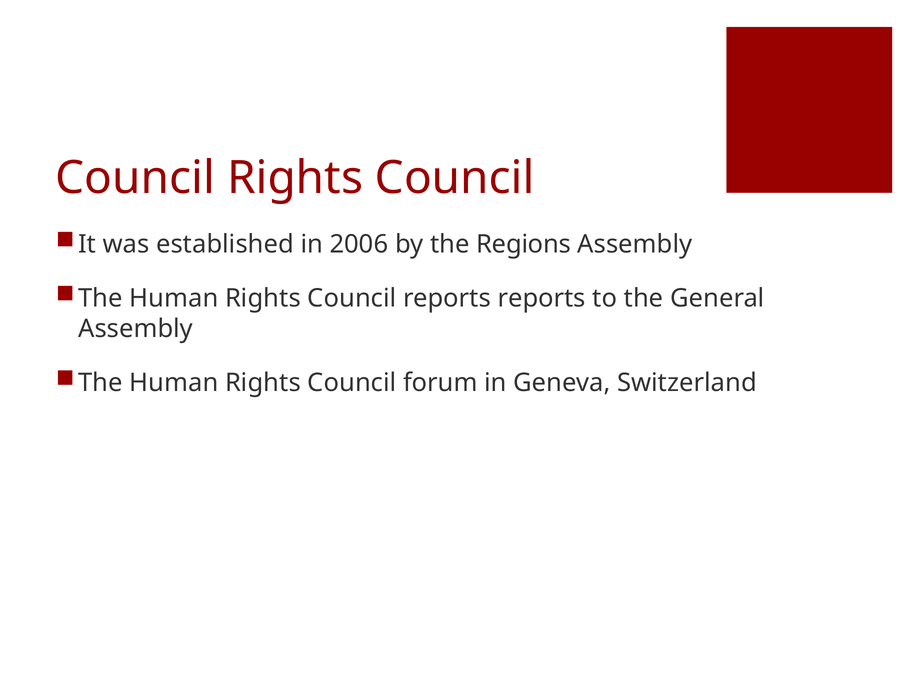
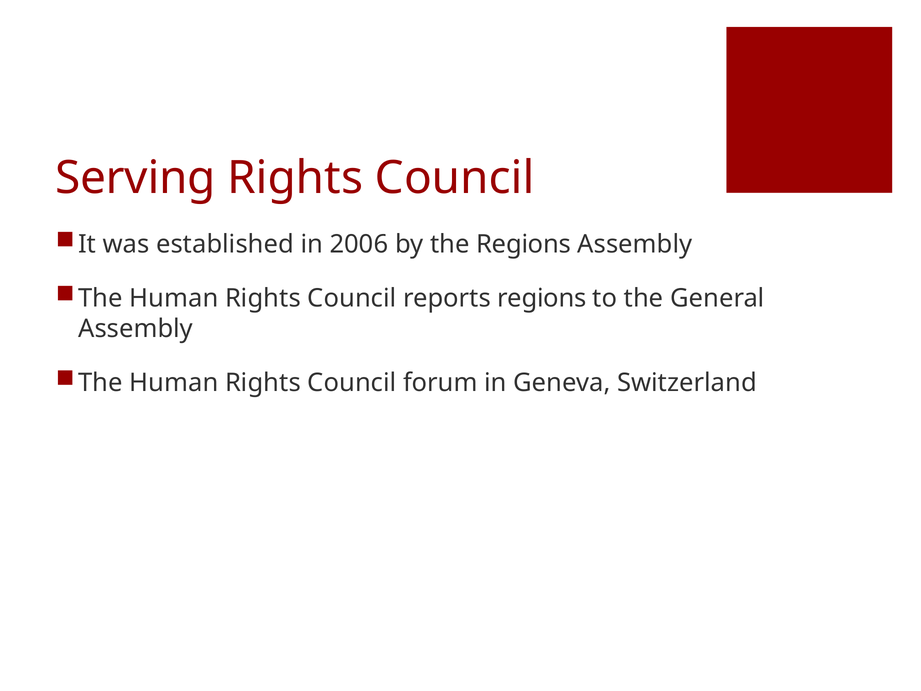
Council: Council -> Serving (135, 178)
reports reports: reports -> regions (542, 298)
